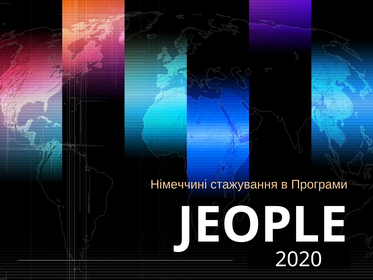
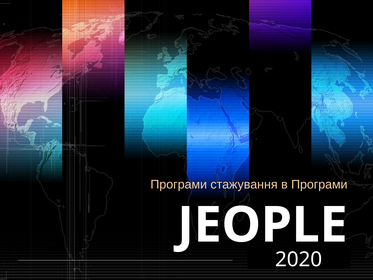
Німеччині: Німеччині -> Програми (179, 184)
